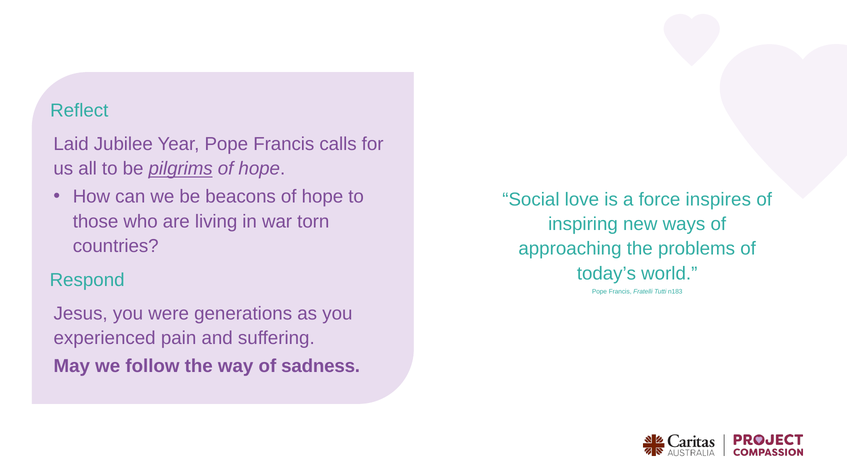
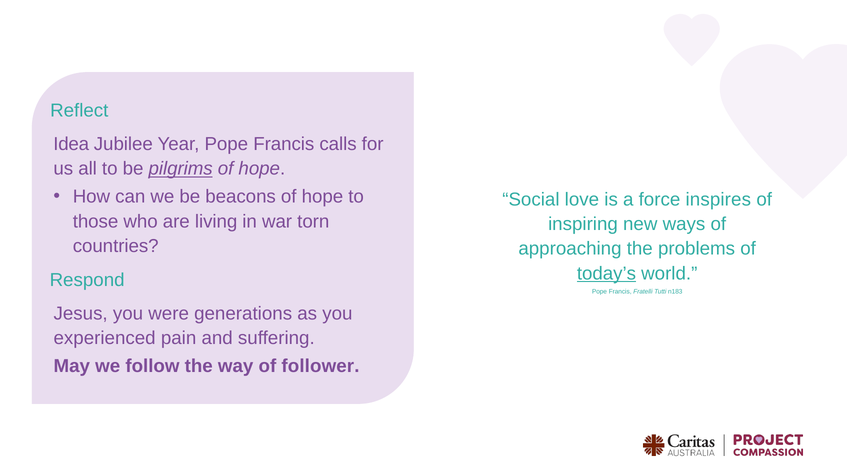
Laid: Laid -> Idea (71, 144)
today’s underline: none -> present (606, 274)
sadness: sadness -> follower (320, 367)
